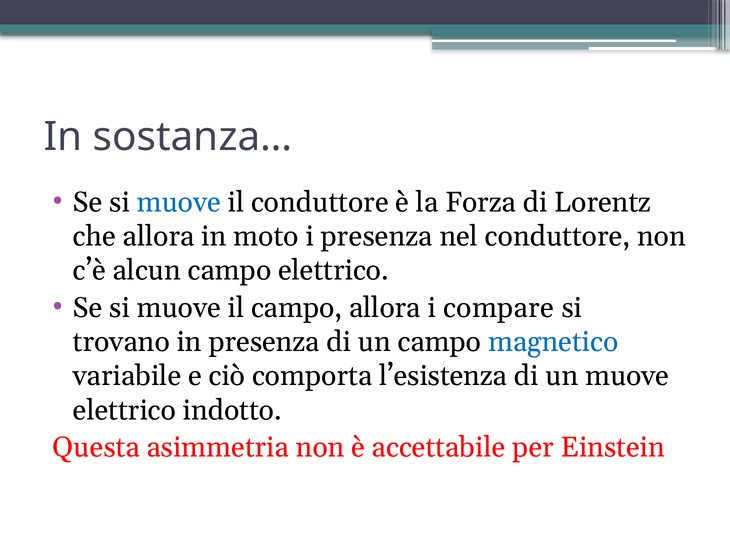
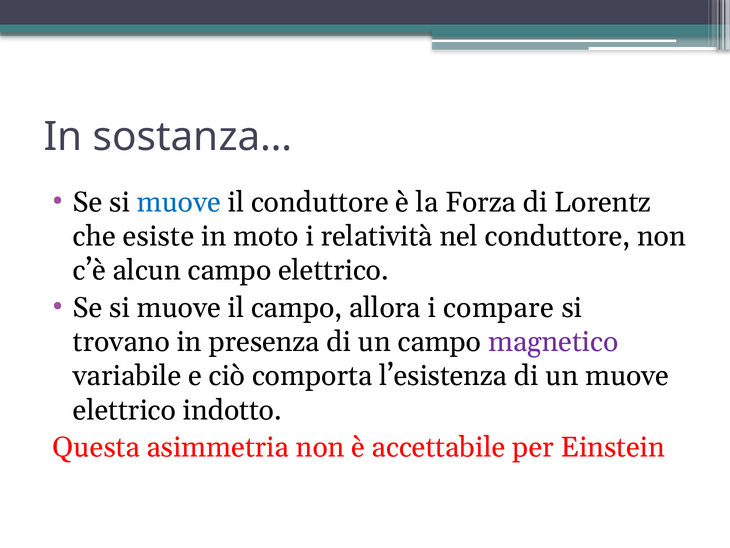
che allora: allora -> esiste (159, 236)
i presenza: presenza -> relatività (377, 236)
magnetico colour: blue -> purple (553, 342)
